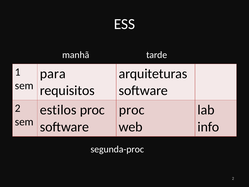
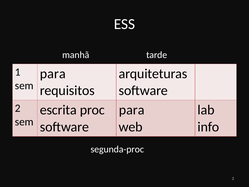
estilos: estilos -> escrita (58, 110)
proc: proc -> para (132, 110)
